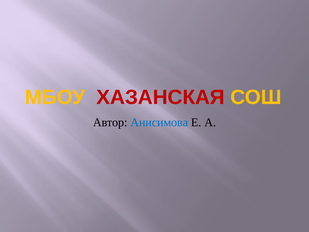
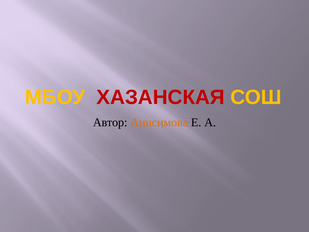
Анисимова colour: blue -> orange (159, 122)
